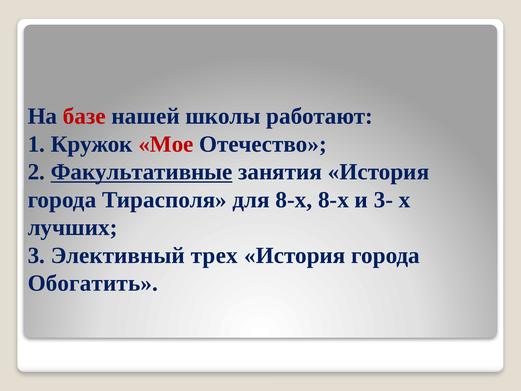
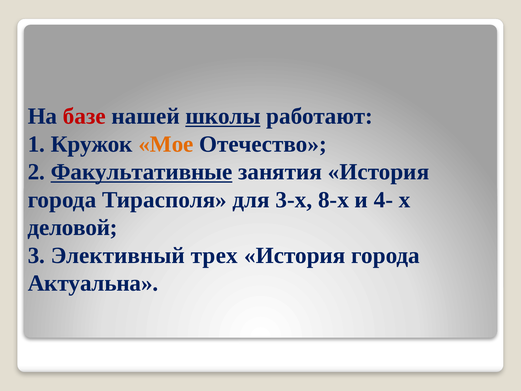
школы underline: none -> present (223, 116)
Мое colour: red -> orange (166, 144)
для 8-х: 8-х -> 3-х (294, 200)
3-: 3- -> 4- (383, 200)
лучших: лучших -> деловой (73, 227)
Обогатить: Обогатить -> Актуальна (93, 283)
